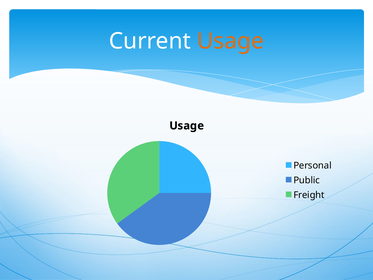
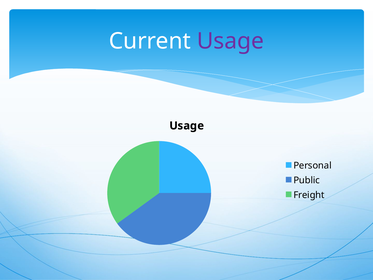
Usage colour: orange -> purple (230, 41)
